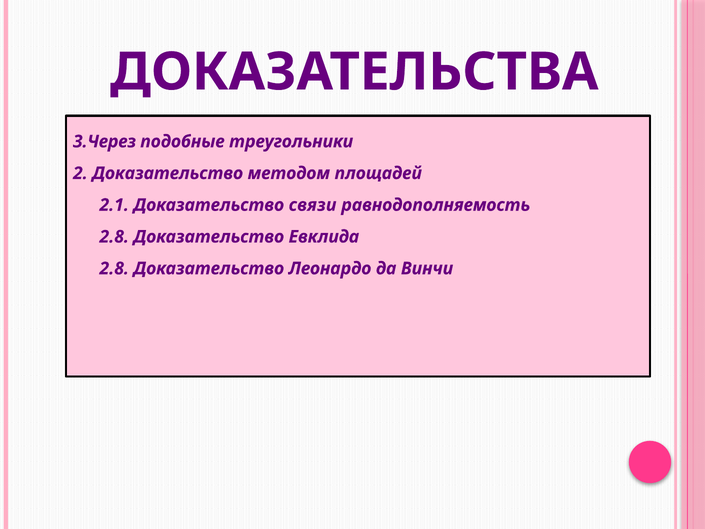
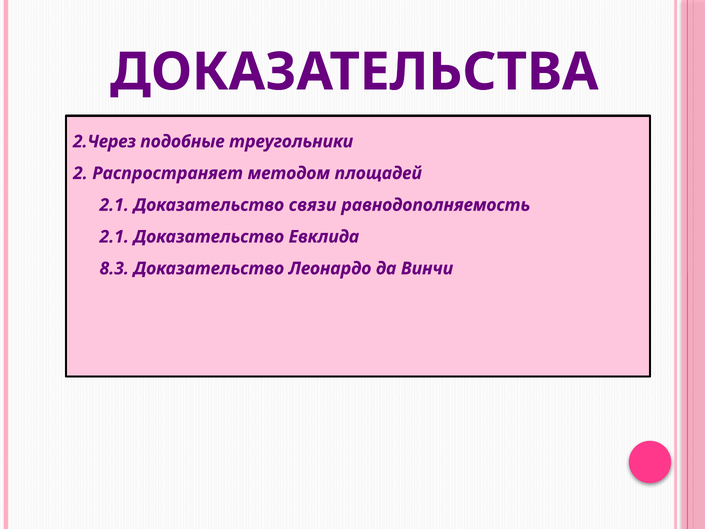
3.Через: 3.Через -> 2.Через (104, 141)
2 Доказательство: Доказательство -> Распространяет (168, 173)
2.8: 2.8 -> 2.1 (114, 237)
2.8: 2.8 -> 8.3 (114, 268)
